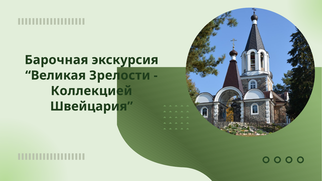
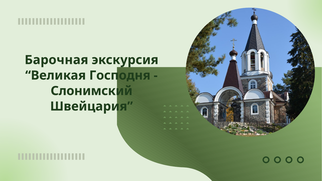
Зрелости: Зрелости -> Господня (120, 75)
Коллекцией: Коллекцией -> Слонимский (92, 91)
